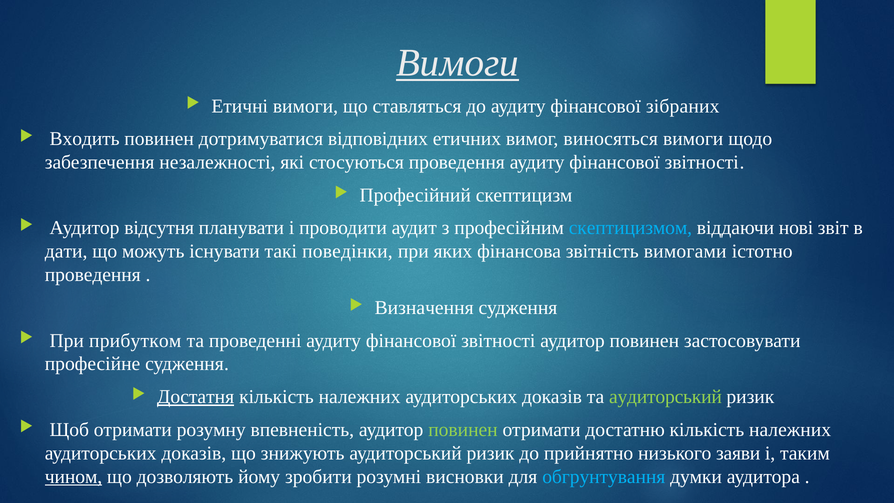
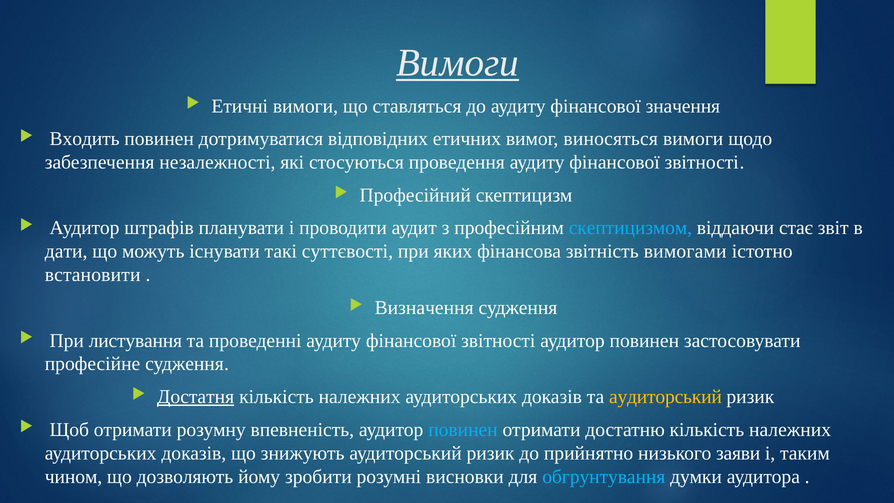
зібраних: зібраних -> значення (683, 106)
відсутня: відсутня -> штрафів (159, 228)
нові: нові -> стає (796, 228)
поведінки: поведінки -> суттєвості (347, 251)
проведення: проведення -> встановити (93, 275)
прибутком: прибутком -> листування (135, 340)
аудиторський colour: light green -> yellow (665, 397)
повинен colour: light green -> light blue (463, 429)
чином underline: present -> none (74, 476)
